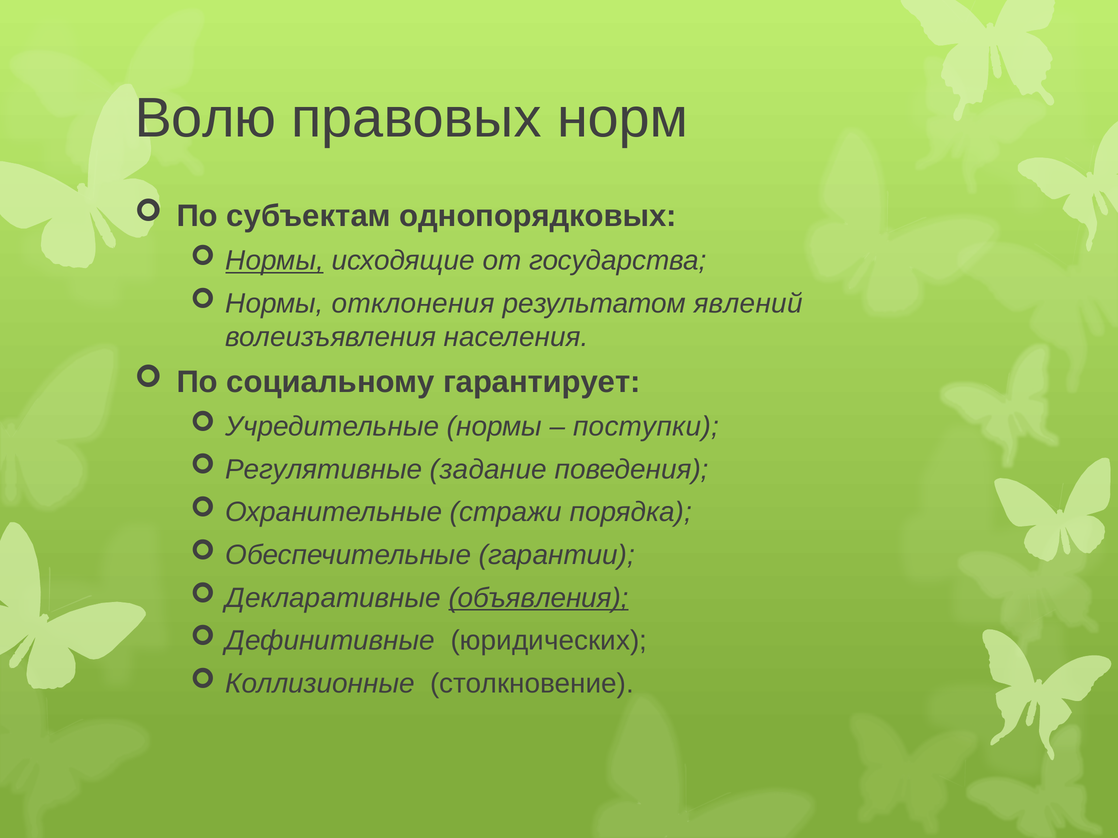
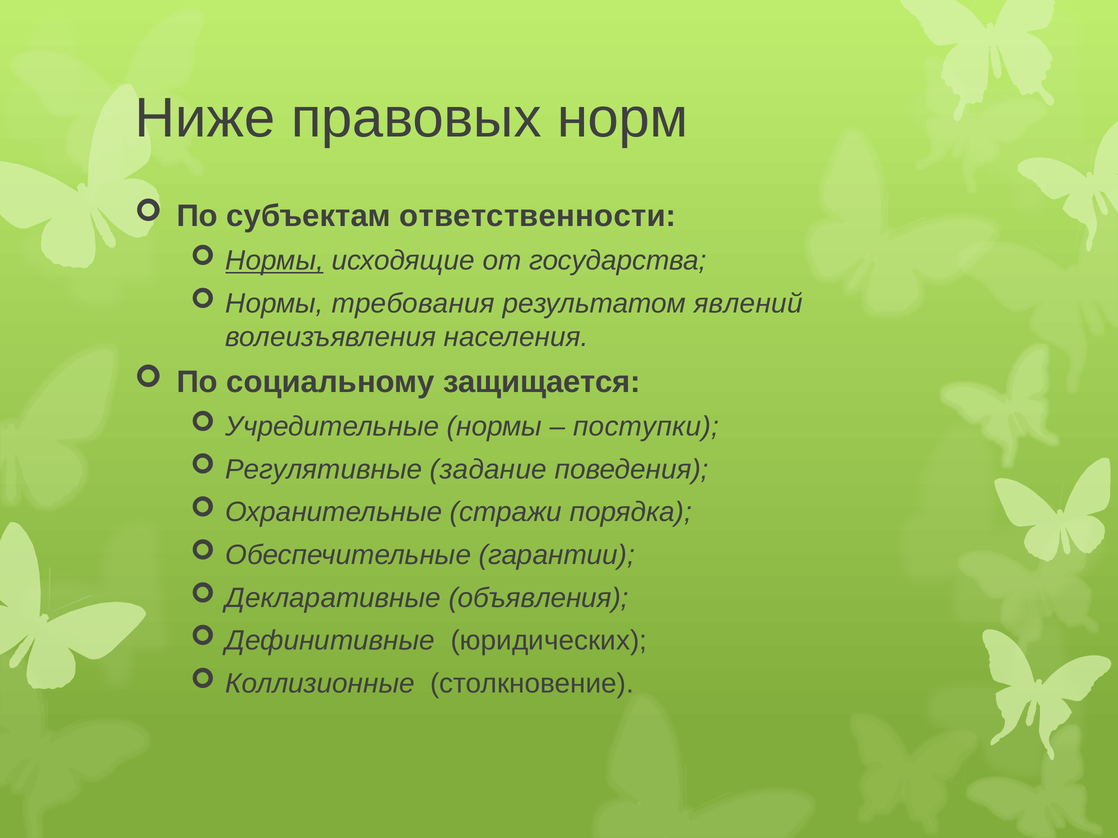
Волю: Волю -> Ниже (205, 118)
однопорядковых: однопорядковых -> ответственности (538, 216)
отклонения: отклонения -> требования (413, 304)
гарантирует: гарантирует -> защищается (542, 382)
объявления underline: present -> none (539, 598)
